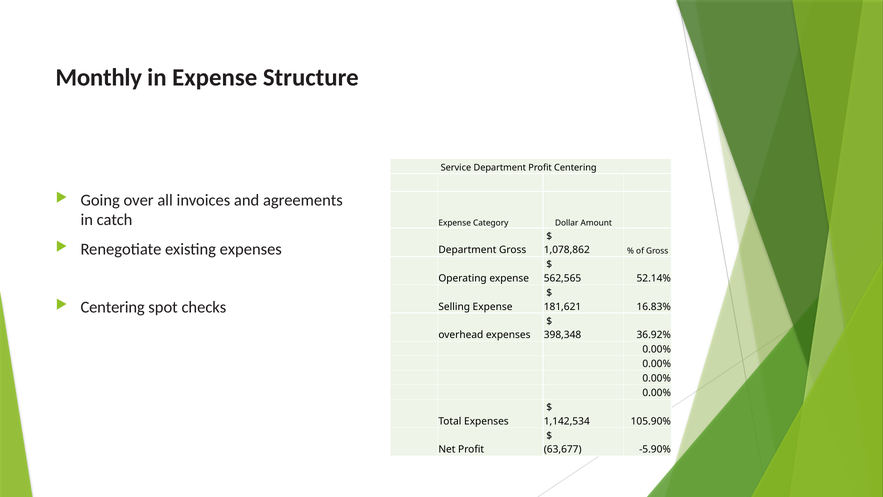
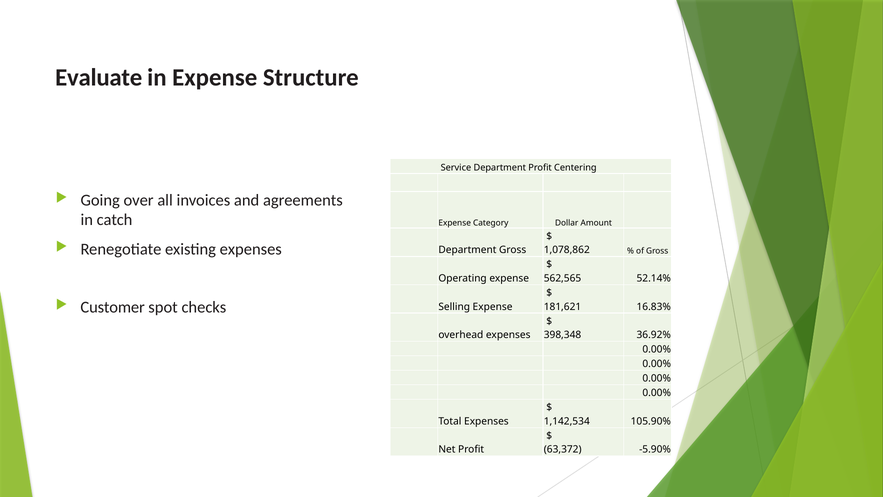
Monthly: Monthly -> Evaluate (99, 77)
Centering: Centering -> Customer (113, 307)
63,677: 63,677 -> 63,372 (563, 449)
